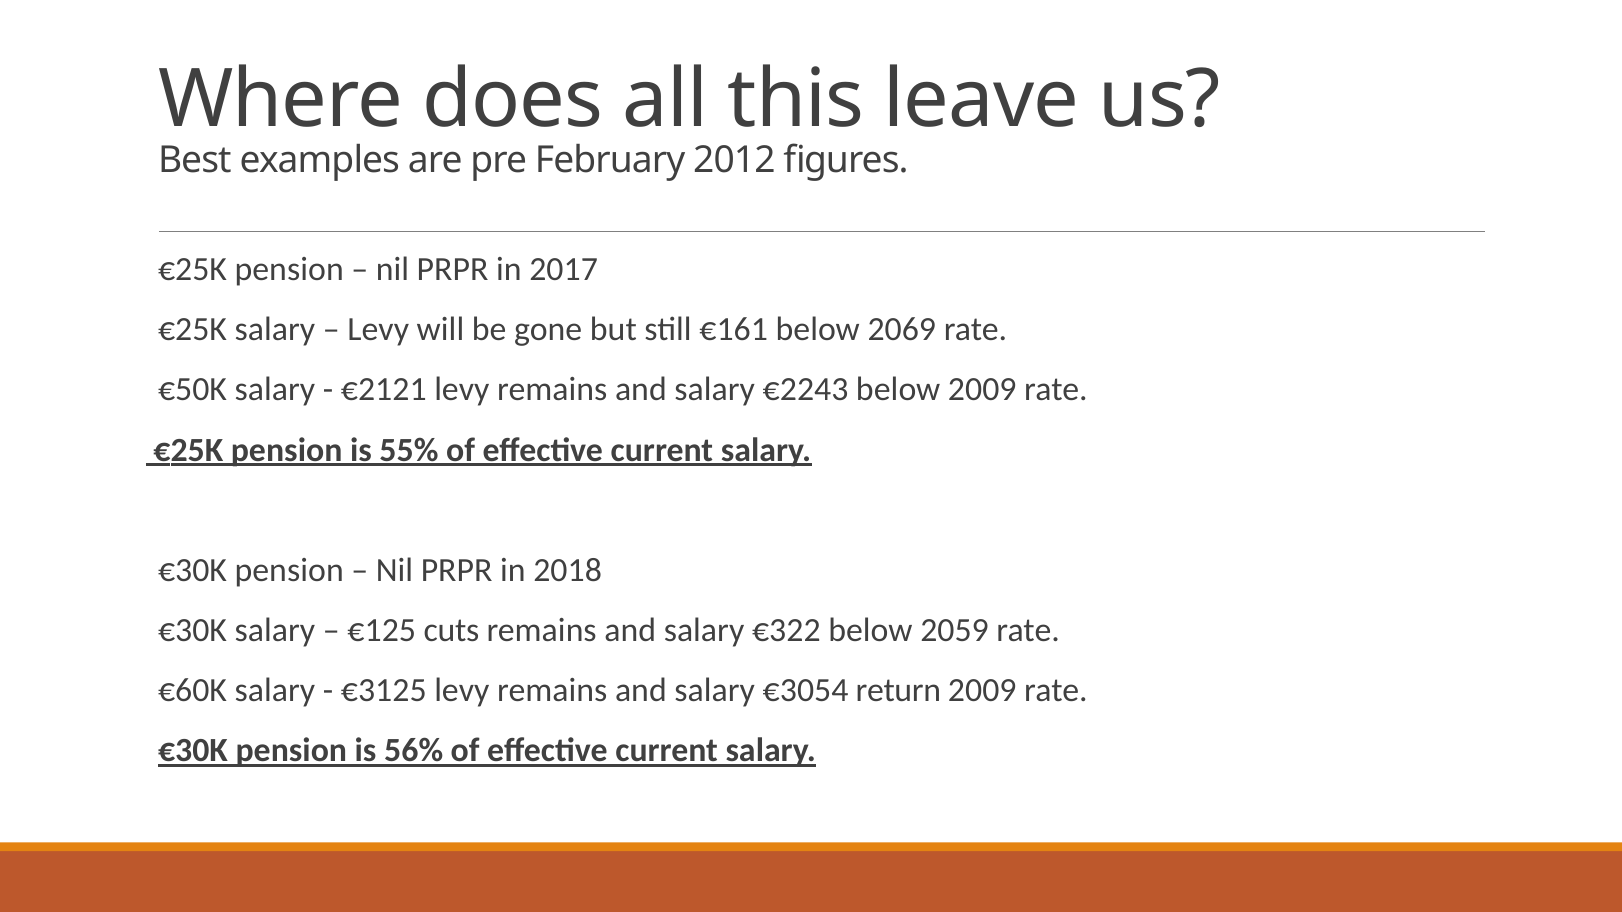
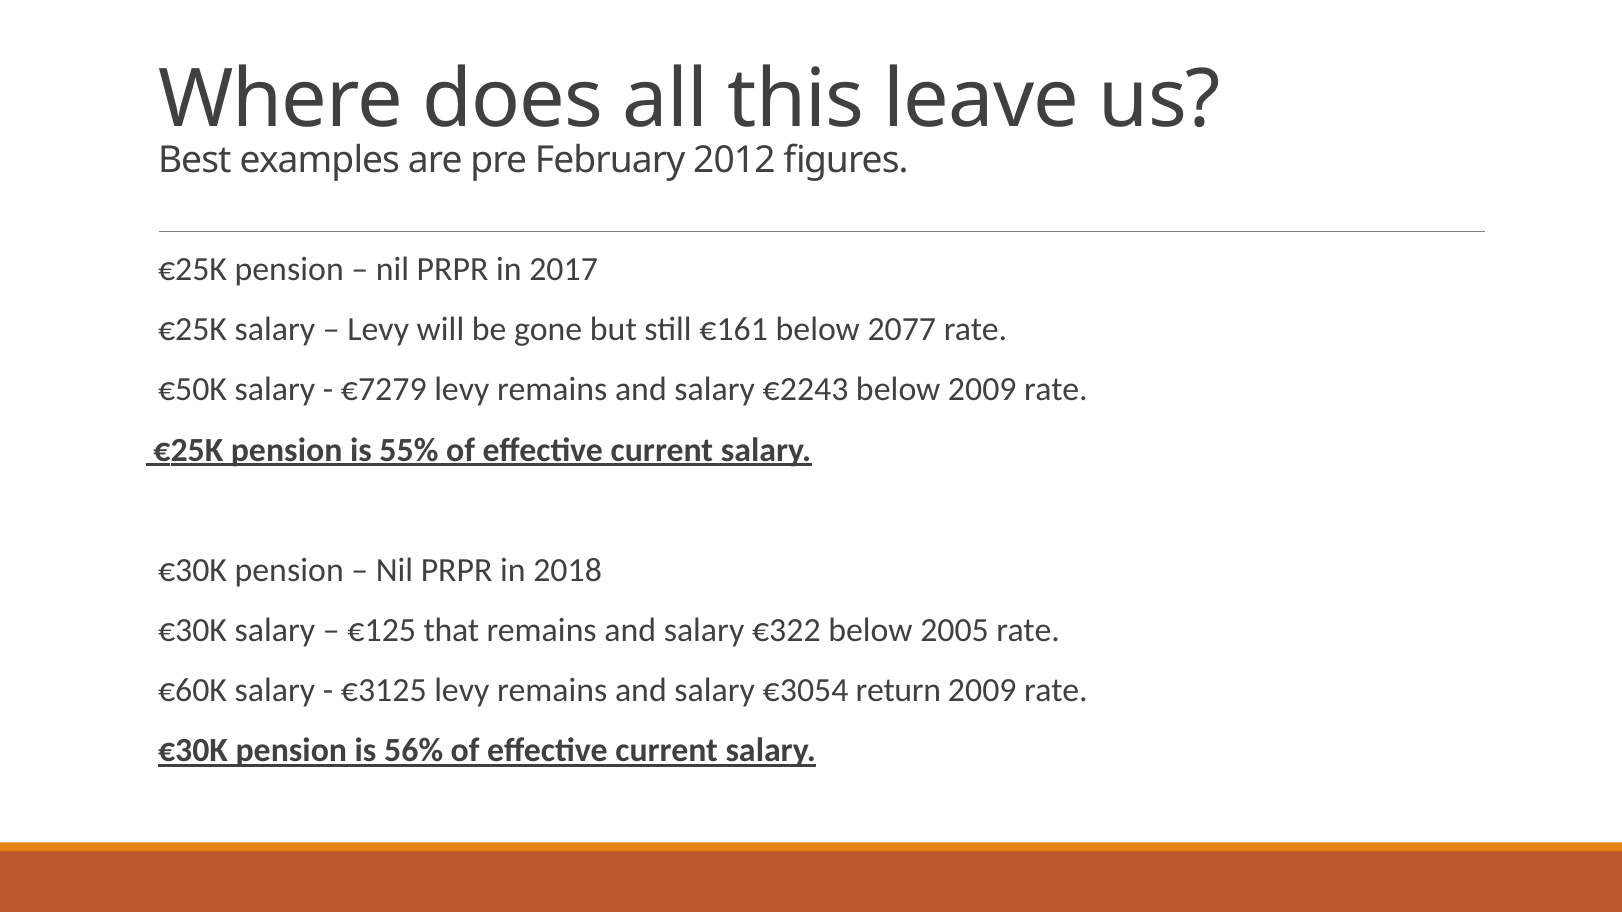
2069: 2069 -> 2077 (902, 330)
€2121: €2121 -> €7279 (384, 390)
cuts: cuts -> that (451, 631)
2059: 2059 -> 2005 (955, 631)
